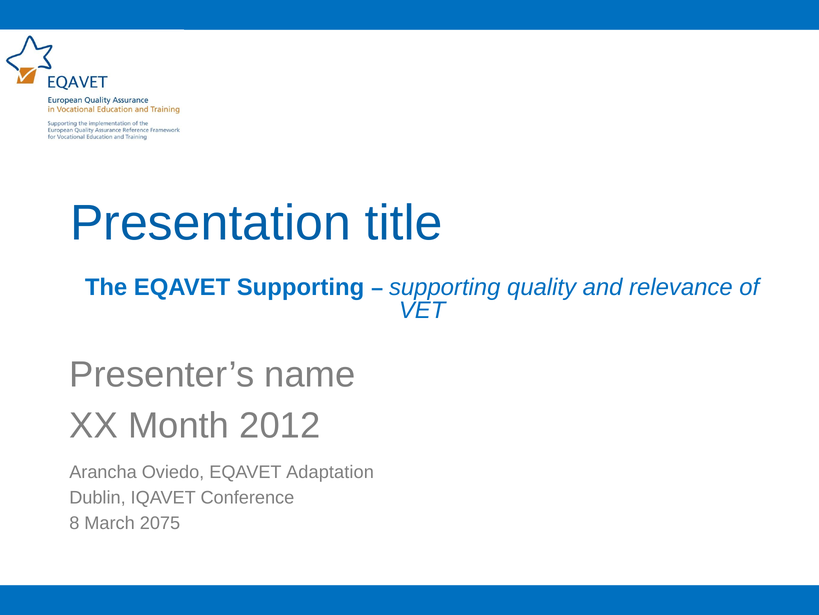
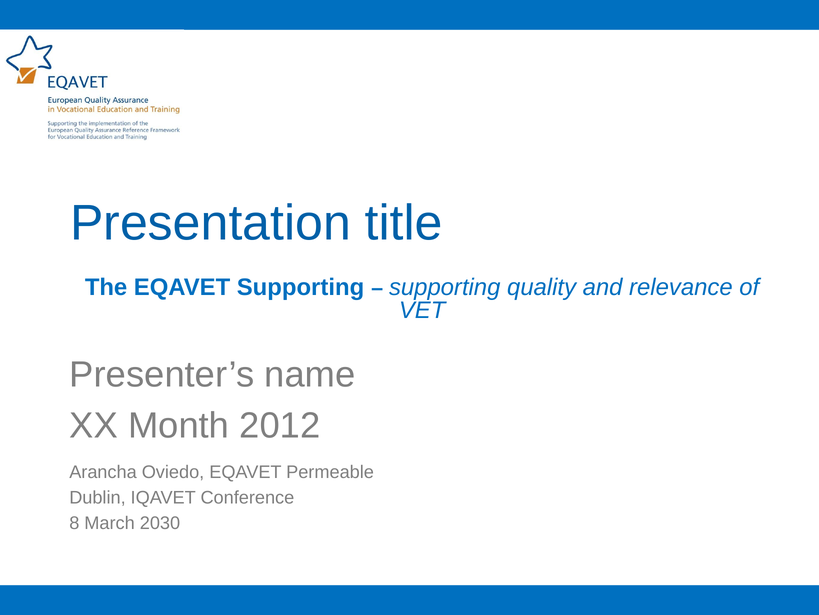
Adaptation: Adaptation -> Permeable (330, 472)
2075: 2075 -> 2030 (160, 523)
